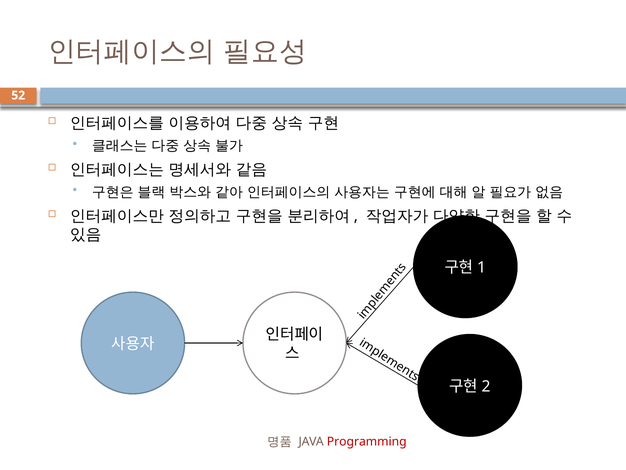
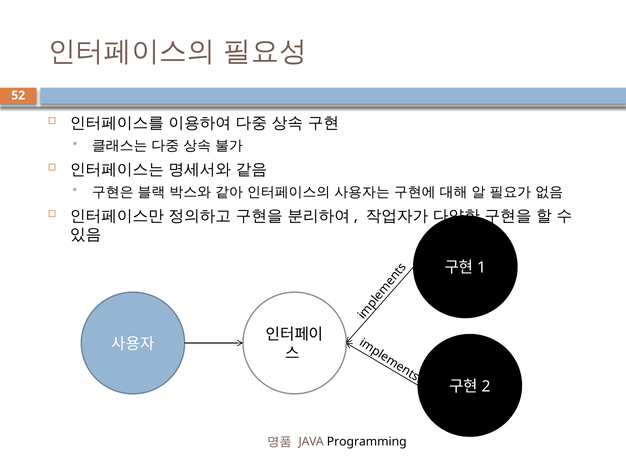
Programming colour: red -> black (367, 441)
